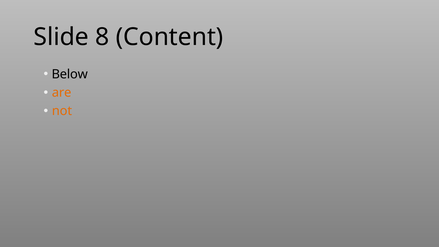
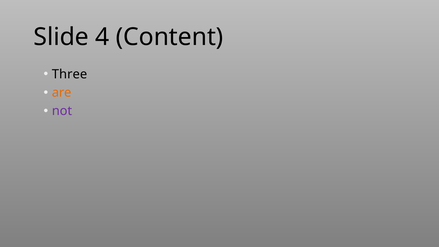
8: 8 -> 4 (102, 37)
Below: Below -> Three (70, 74)
not colour: orange -> purple (62, 111)
